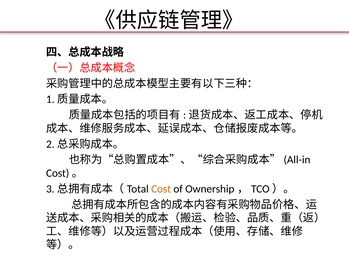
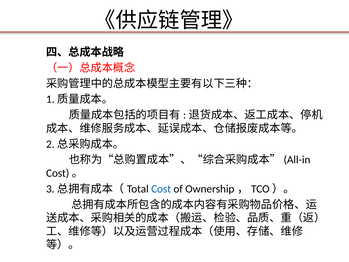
Cost colour: orange -> blue (161, 189)
